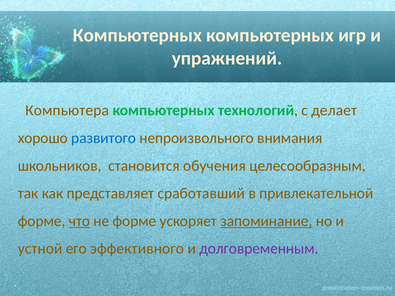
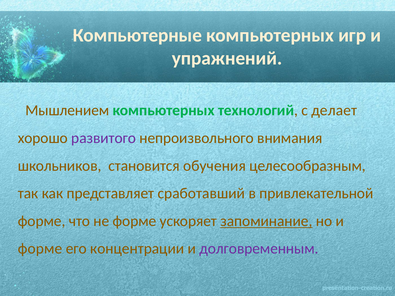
Компьютерных: Компьютерных -> Компьютерные (137, 35)
Компьютера: Компьютера -> Мышлением (67, 111)
развитого colour: blue -> purple (104, 138)
что underline: present -> none (79, 221)
устной: устной -> форме (40, 249)
эффективного: эффективного -> концентрации (137, 249)
